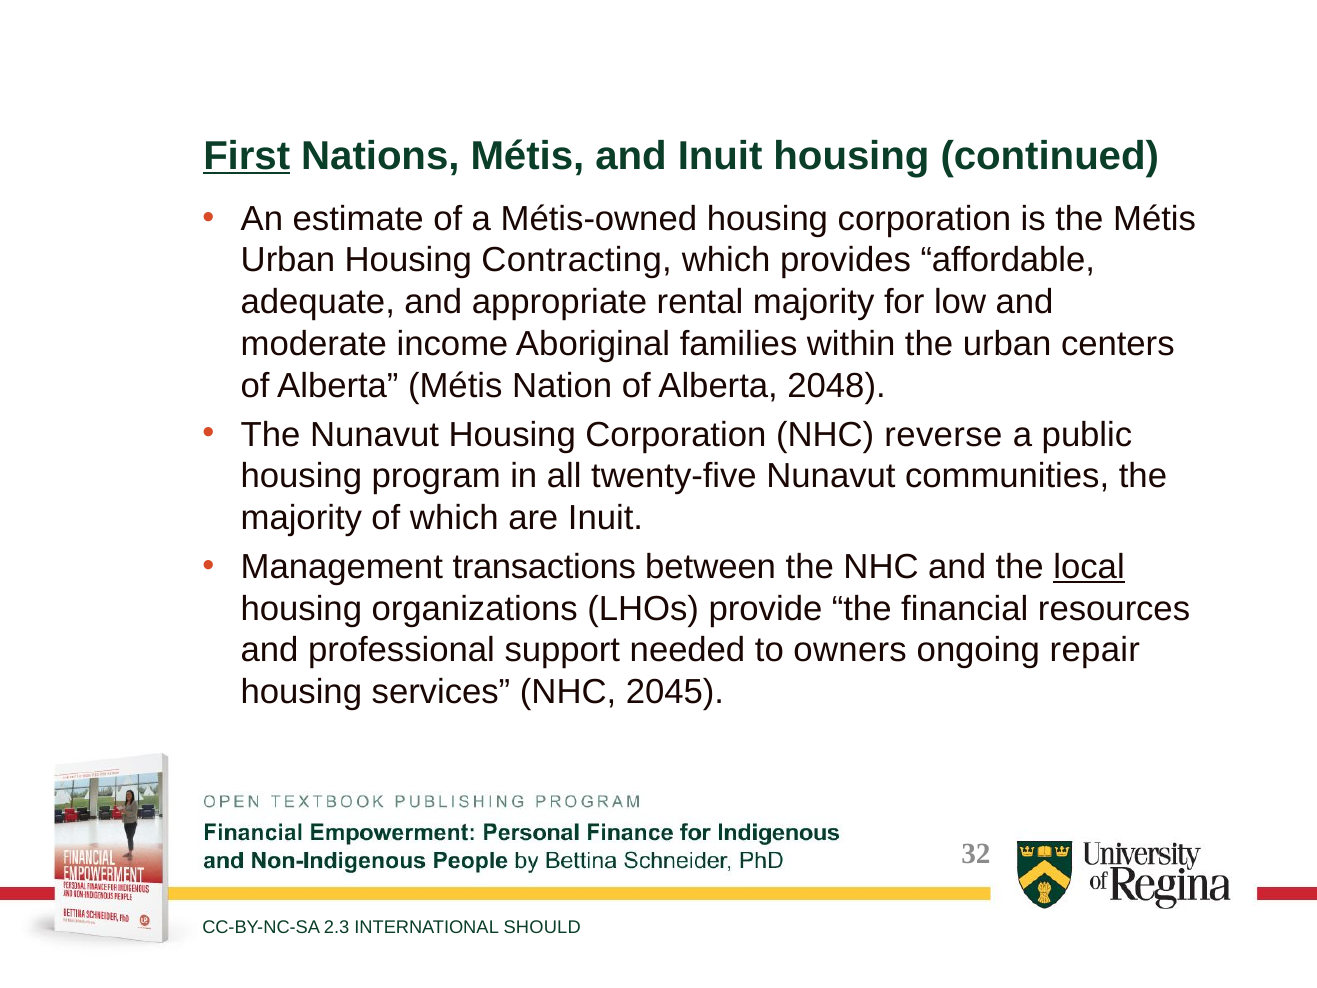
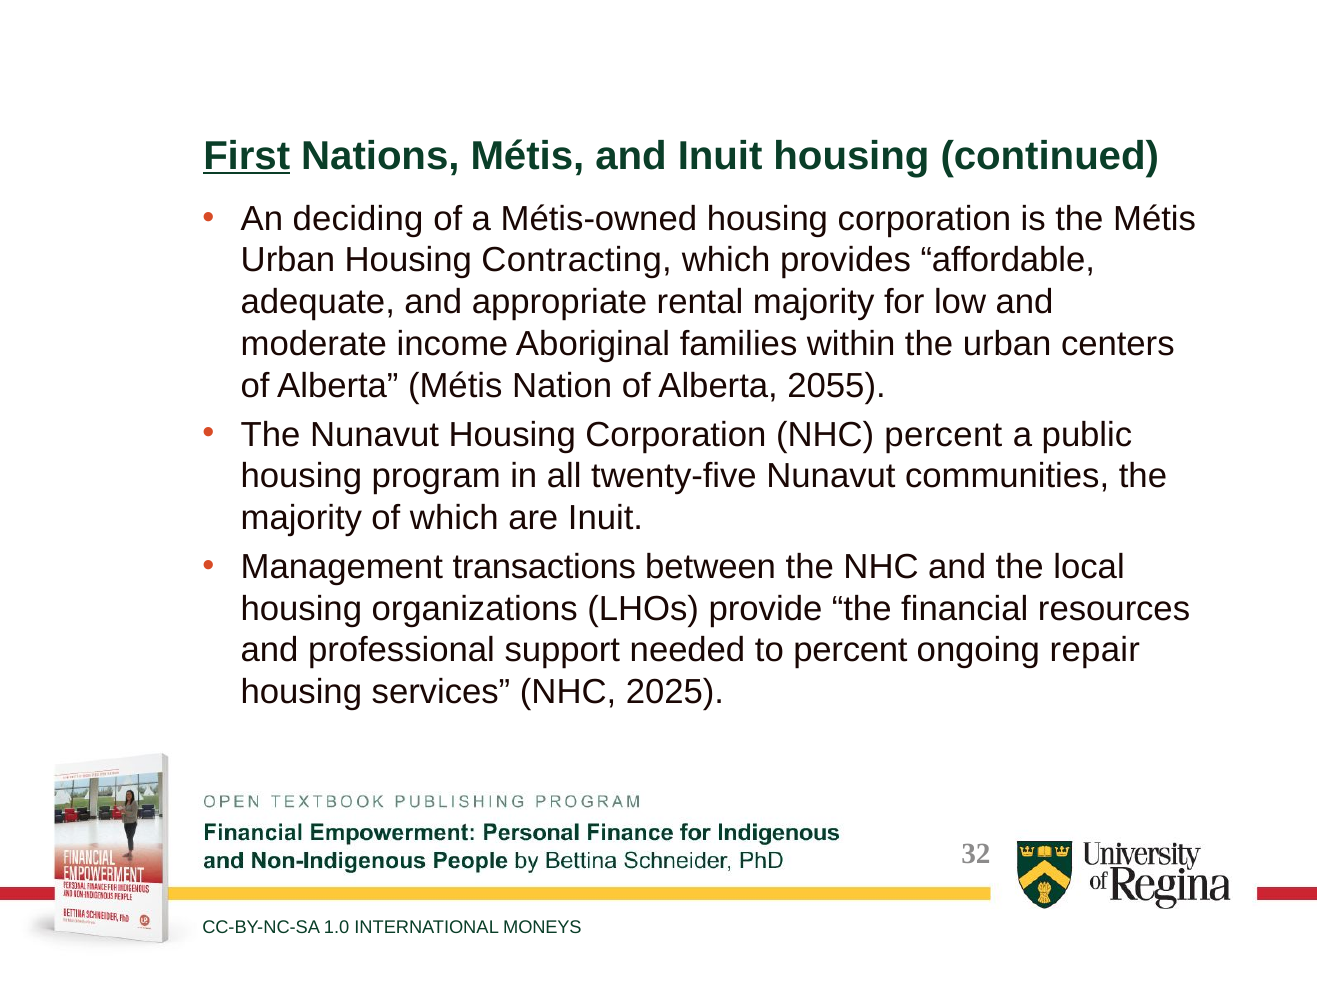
estimate: estimate -> deciding (358, 219)
2048: 2048 -> 2055 (837, 385)
NHC reverse: reverse -> percent (943, 434)
local underline: present -> none (1089, 567)
to owners: owners -> percent (850, 650)
2045: 2045 -> 2025 (675, 692)
2.3: 2.3 -> 1.0 (337, 927)
SHOULD: SHOULD -> MONEYS (542, 927)
